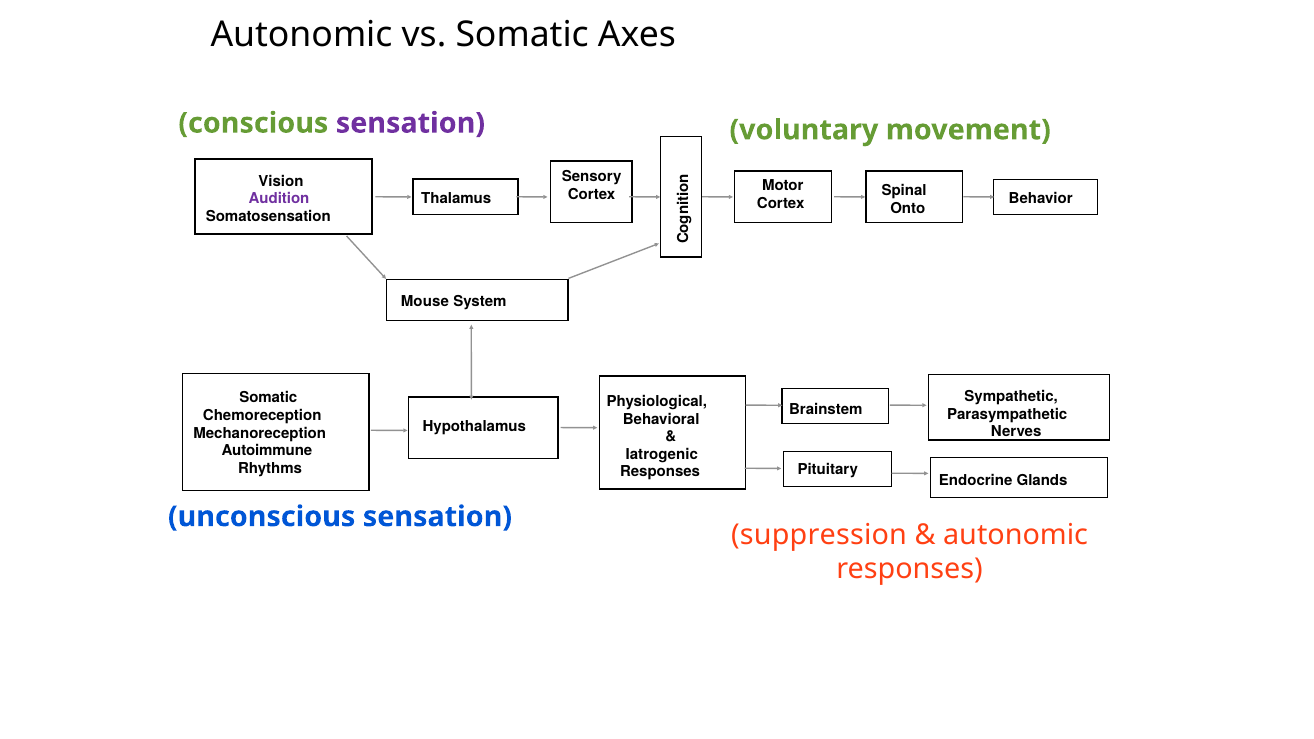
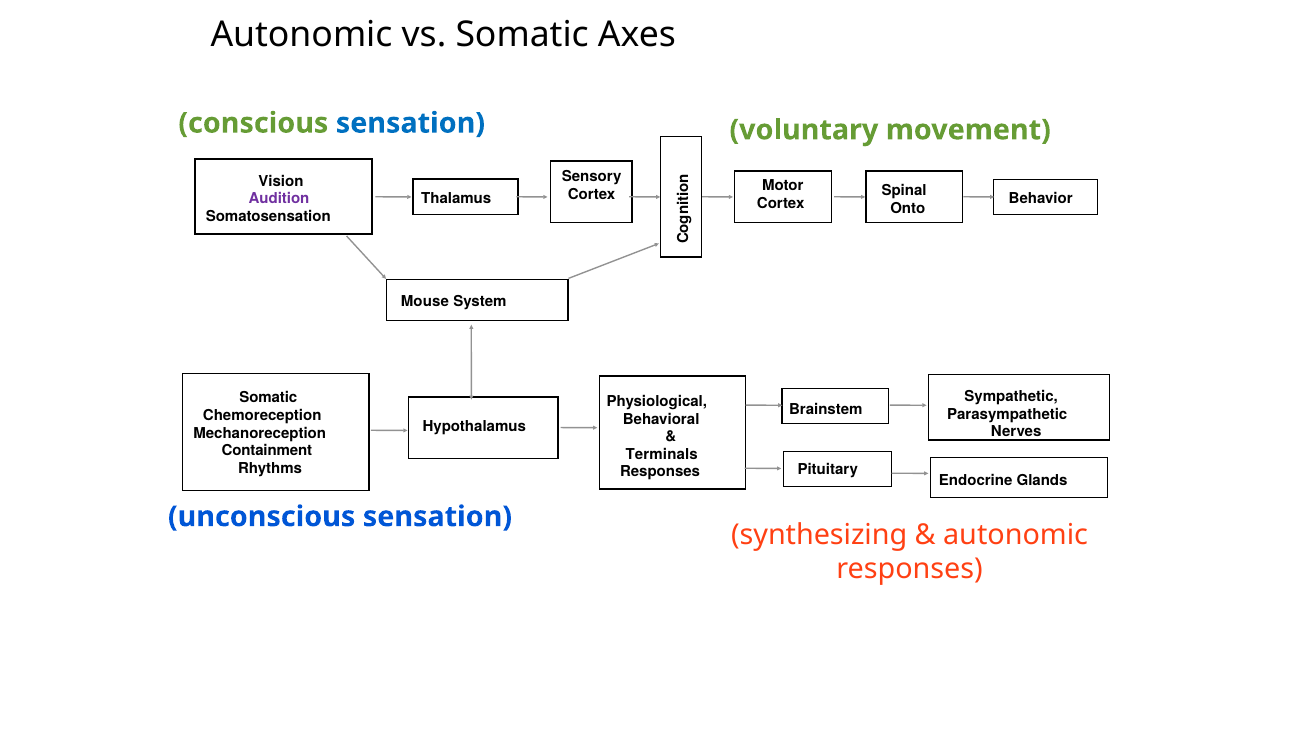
sensation colour: purple -> blue (410, 123)
Autoimmune: Autoimmune -> Containment (267, 451)
Iatrogenic: Iatrogenic -> Terminals (662, 455)
suppression: suppression -> synthesizing (819, 535)
